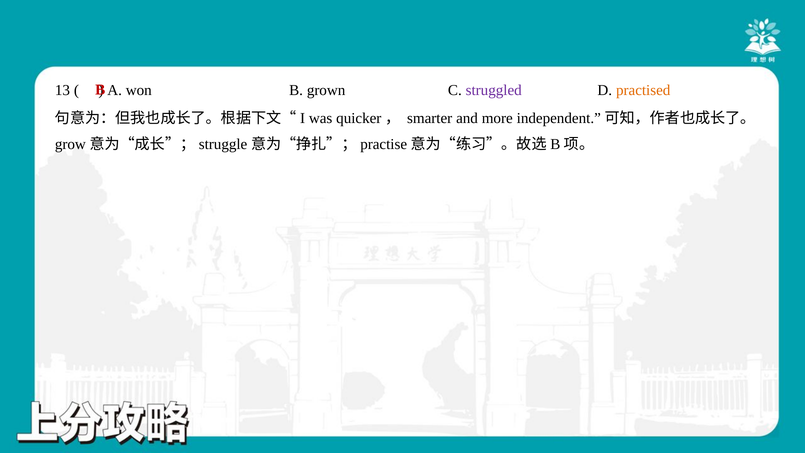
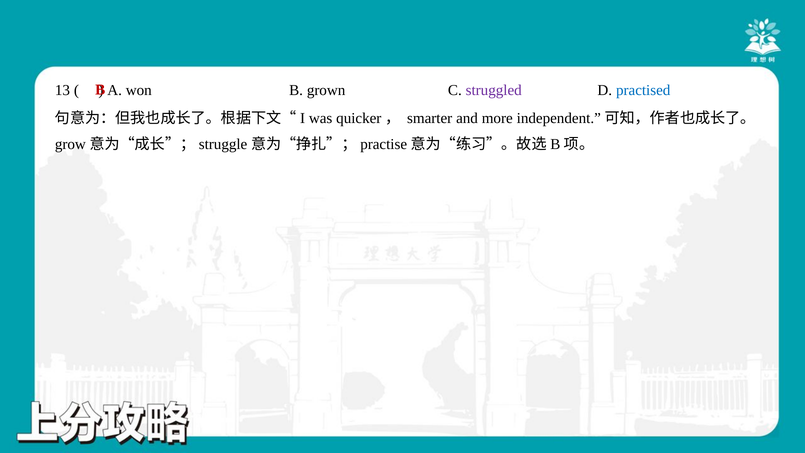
practised colour: orange -> blue (643, 90)
